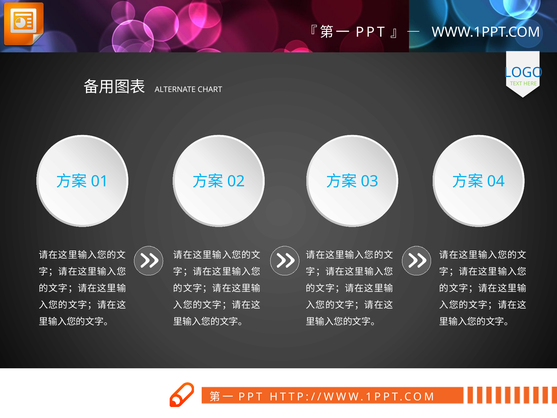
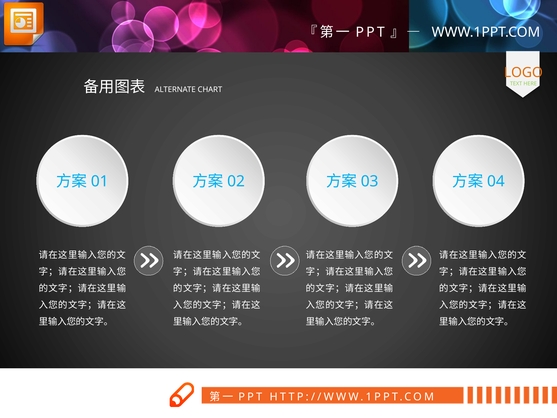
LOGO colour: blue -> orange (523, 72)
